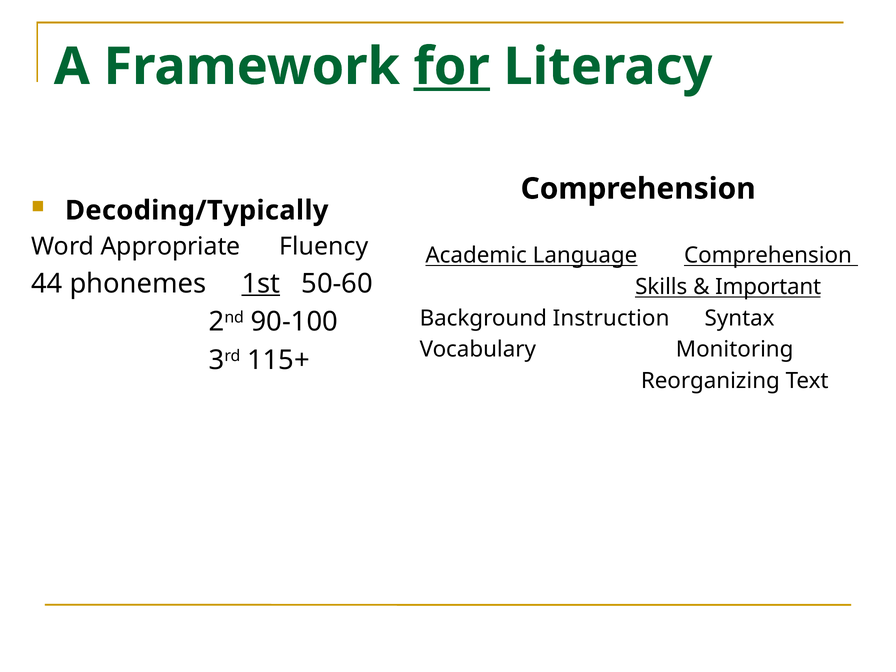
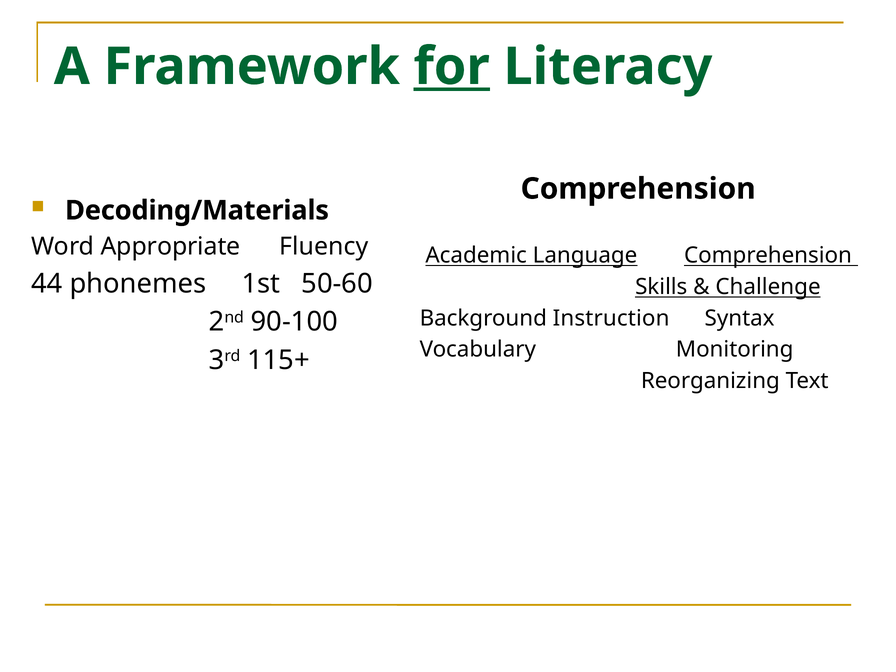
Decoding/Typically: Decoding/Typically -> Decoding/Materials (197, 210)
1st underline: present -> none (261, 284)
Important: Important -> Challenge (768, 287)
